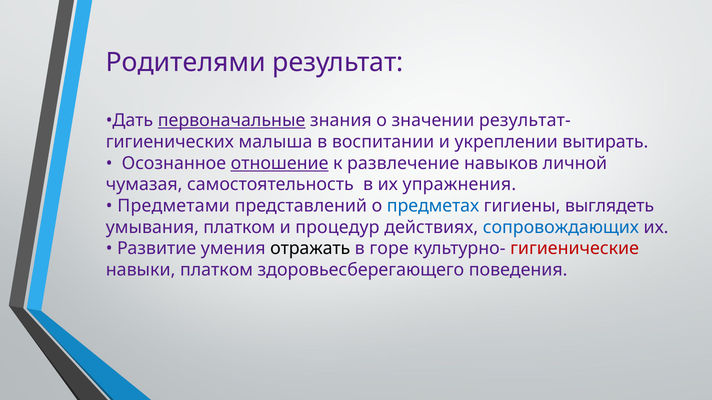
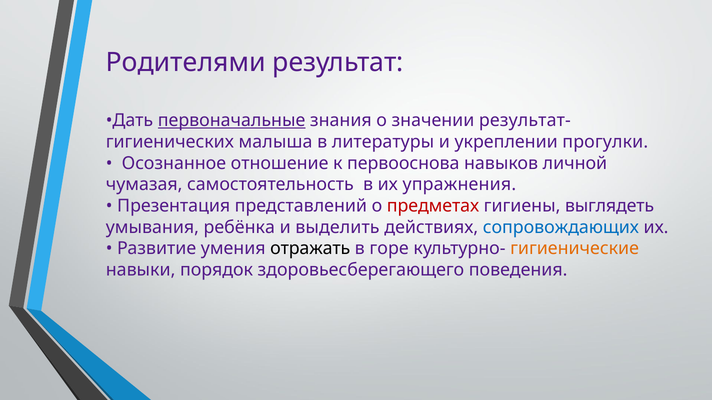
воспитании: воспитании -> литературы (383, 142)
вытирать: вытирать -> прогулки (605, 142)
отношение underline: present -> none (280, 163)
развлечение: развлечение -> первооснова (403, 163)
Предметами: Предметами -> Презентация (174, 206)
предметах colour: blue -> red (433, 206)
умывания платком: платком -> ребёнка (239, 227)
процедур: процедур -> выделить (337, 227)
гигиенические colour: red -> orange (575, 249)
навыки платком: платком -> порядок (217, 270)
